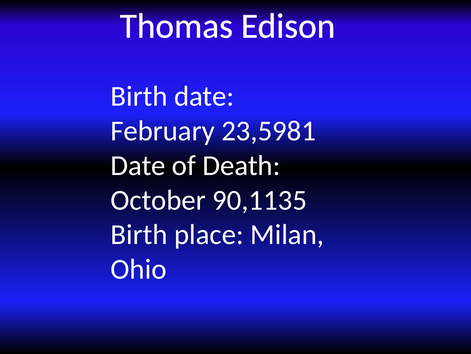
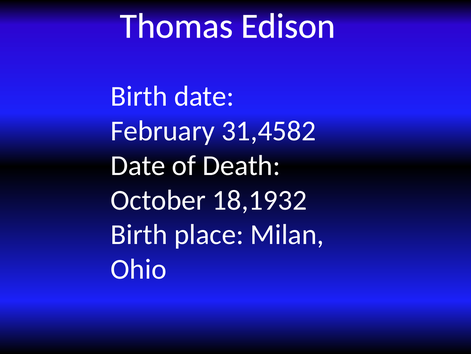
23,5981: 23,5981 -> 31,4582 (269, 131)
90,1135: 90,1135 -> 18,1932 (260, 200)
